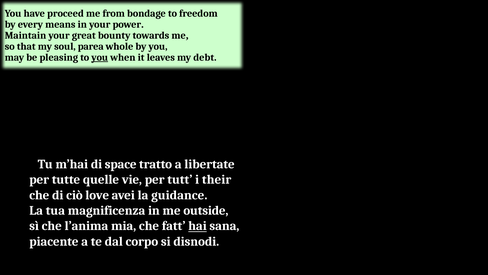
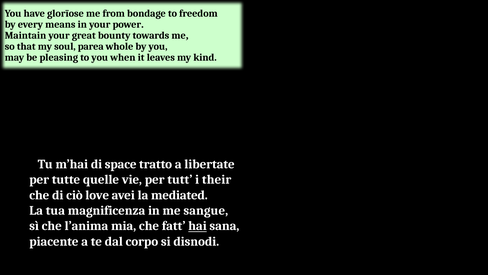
proceed: proceed -> glorïose (65, 13)
you underline: present -> none (100, 57)
debt: debt -> kind (205, 57)
guidance: guidance -> mediated (179, 195)
outside: outside -> sangue (206, 210)
